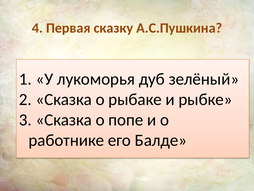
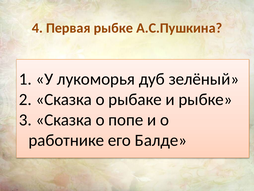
Первая сказку: сказку -> рыбке (113, 28)
